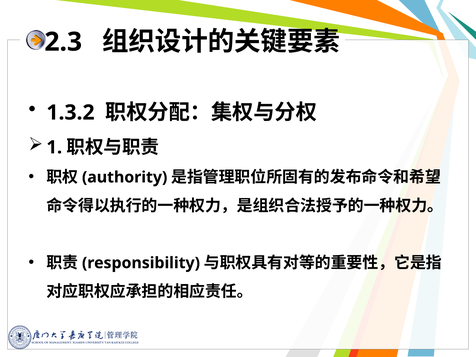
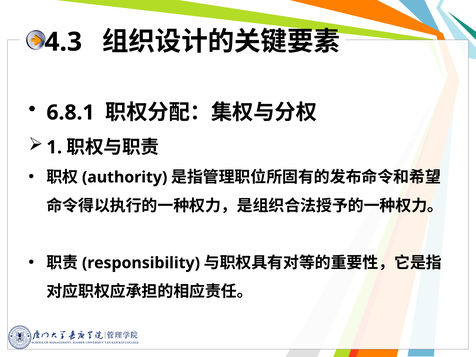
2.3: 2.3 -> 4.3 (63, 42)
1.3.2: 1.3.2 -> 6.8.1 (71, 113)
